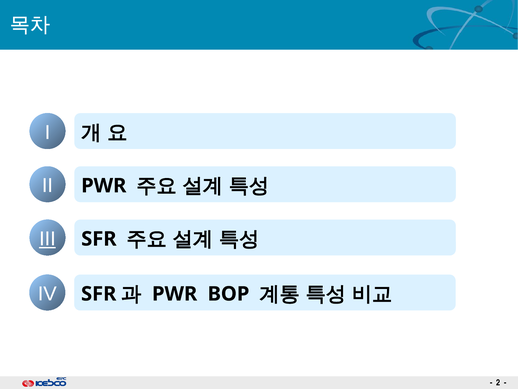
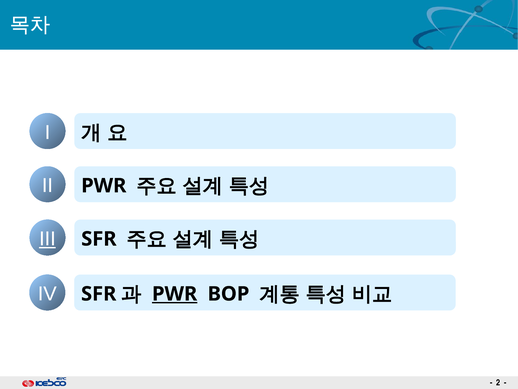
PWR underline: none -> present (175, 294)
